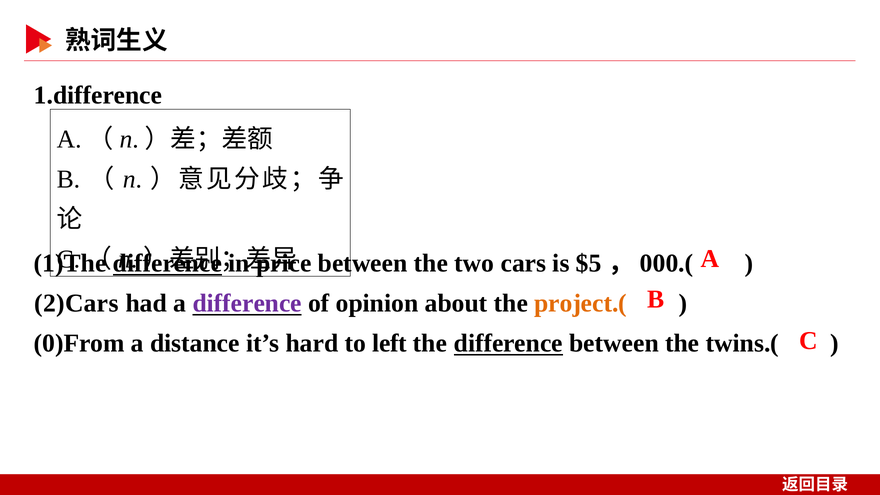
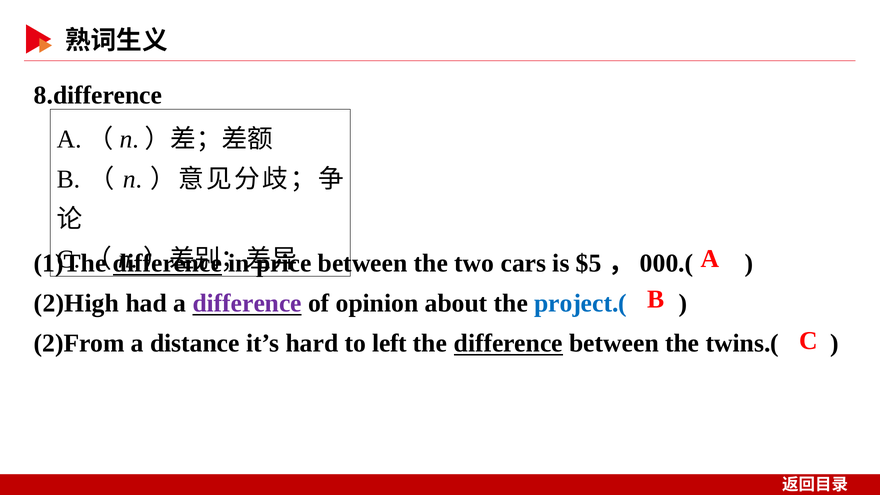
1.difference: 1.difference -> 8.difference (98, 95)
2)Cars: 2)Cars -> 2)High (77, 303)
project.( colour: orange -> blue (581, 303)
0)From: 0)From -> 2)From (79, 343)
